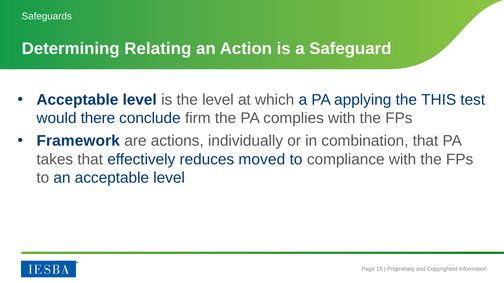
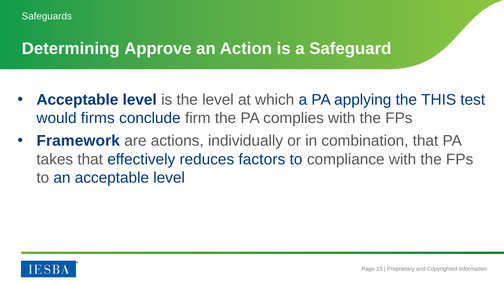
Relating: Relating -> Approve (158, 49)
there: there -> firms (98, 118)
moved: moved -> factors (262, 160)
